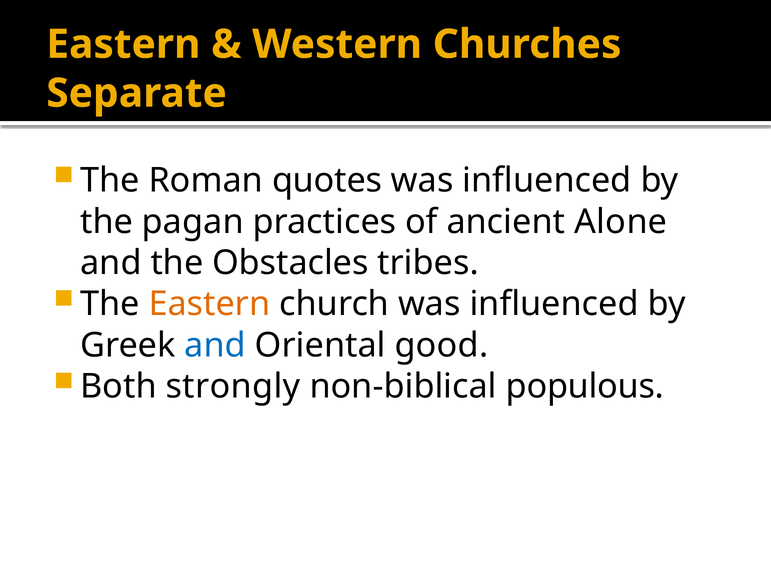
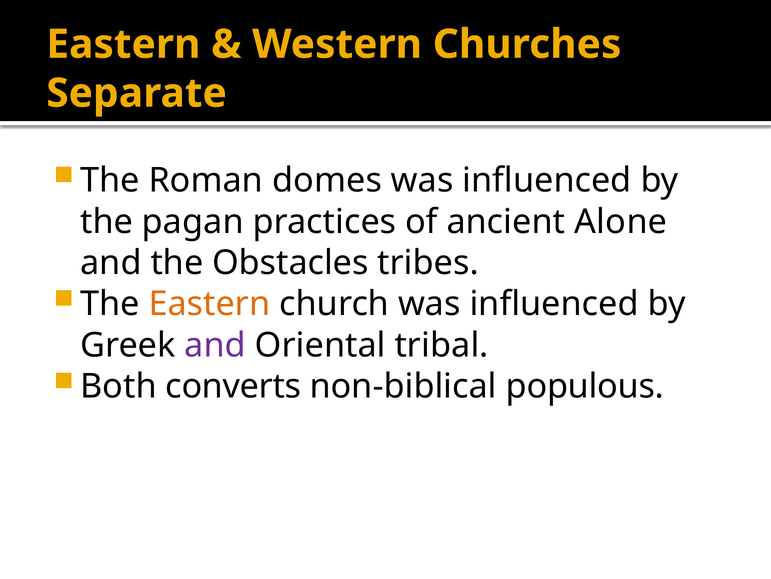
quotes: quotes -> domes (327, 180)
and colour: blue -> purple (215, 345)
good: good -> tribal (442, 345)
strongly: strongly -> converts (233, 386)
